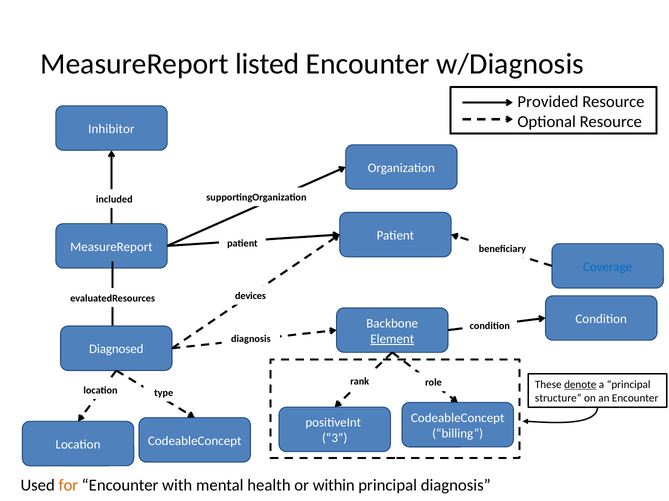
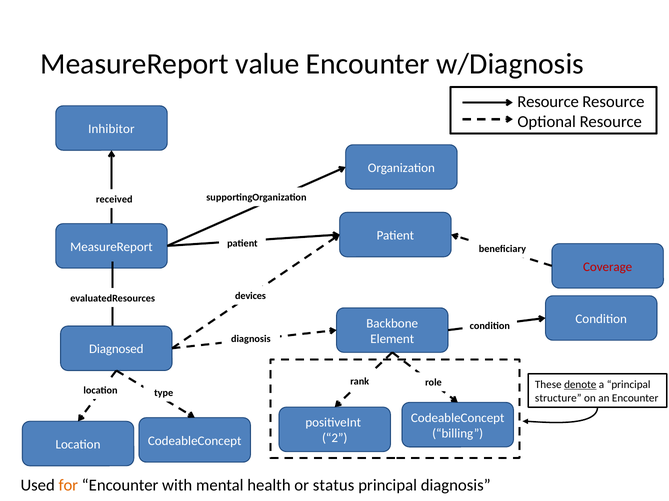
listed: listed -> value (267, 64)
Provided: Provided -> Resource (548, 102)
included: included -> received (114, 200)
Coverage colour: blue -> red (608, 267)
Element underline: present -> none (392, 339)
3: 3 -> 2 (335, 439)
within: within -> status (334, 486)
